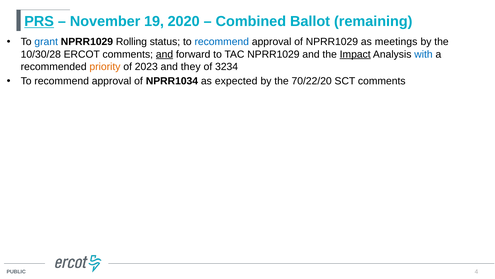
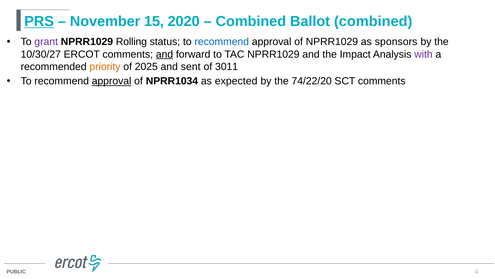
19: 19 -> 15 (154, 21)
Ballot remaining: remaining -> combined (373, 21)
grant colour: blue -> purple (46, 42)
meetings: meetings -> sponsors (396, 42)
10/30/28: 10/30/28 -> 10/30/27 (41, 54)
Impact underline: present -> none (355, 54)
with colour: blue -> purple (423, 54)
2023: 2023 -> 2025 (146, 67)
they: they -> sent (191, 67)
3234: 3234 -> 3011 (227, 67)
approval underline: none -> present (112, 81)
70/22/20: 70/22/20 -> 74/22/20 (312, 81)
